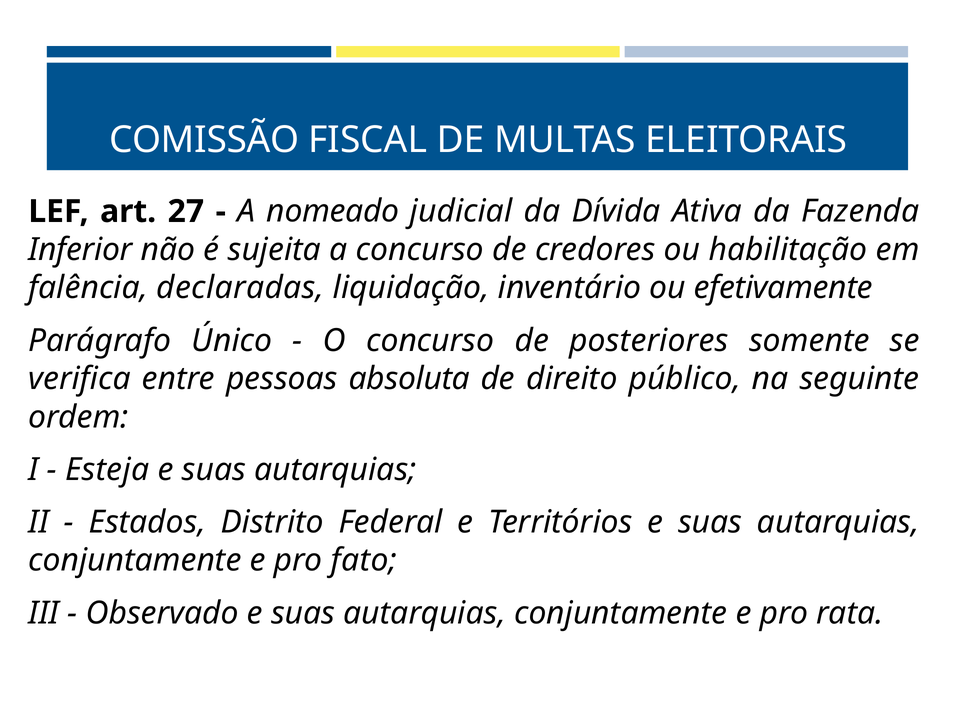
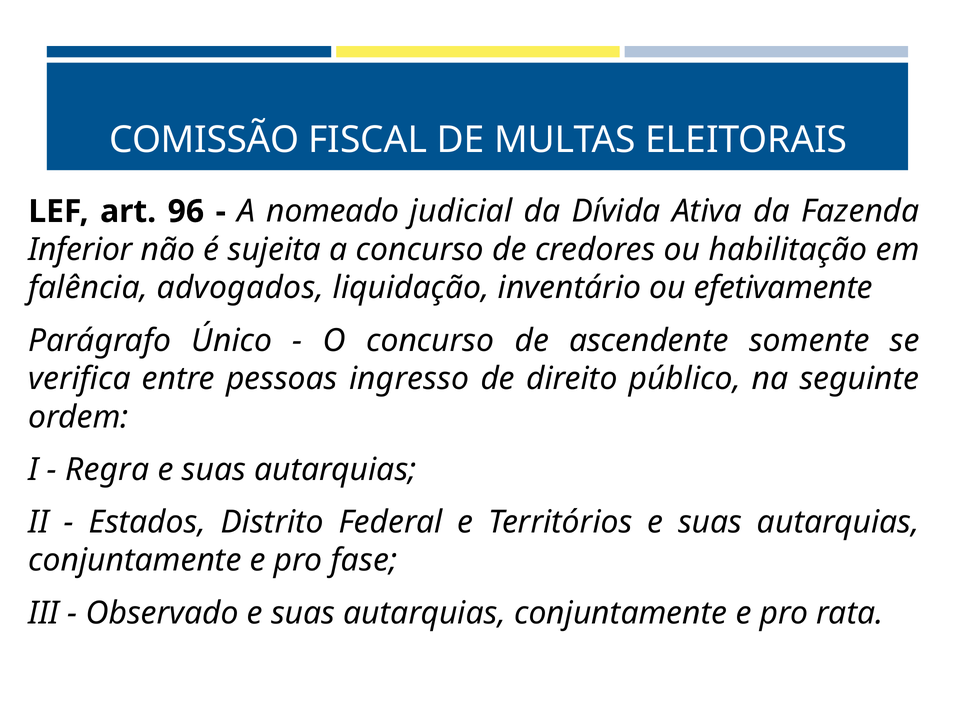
27: 27 -> 96 (186, 211)
declaradas: declaradas -> advogados (240, 288)
posteriores: posteriores -> ascendente (649, 341)
absoluta: absoluta -> ingresso (409, 379)
Esteja: Esteja -> Regra (107, 470)
fato: fato -> fase (364, 560)
